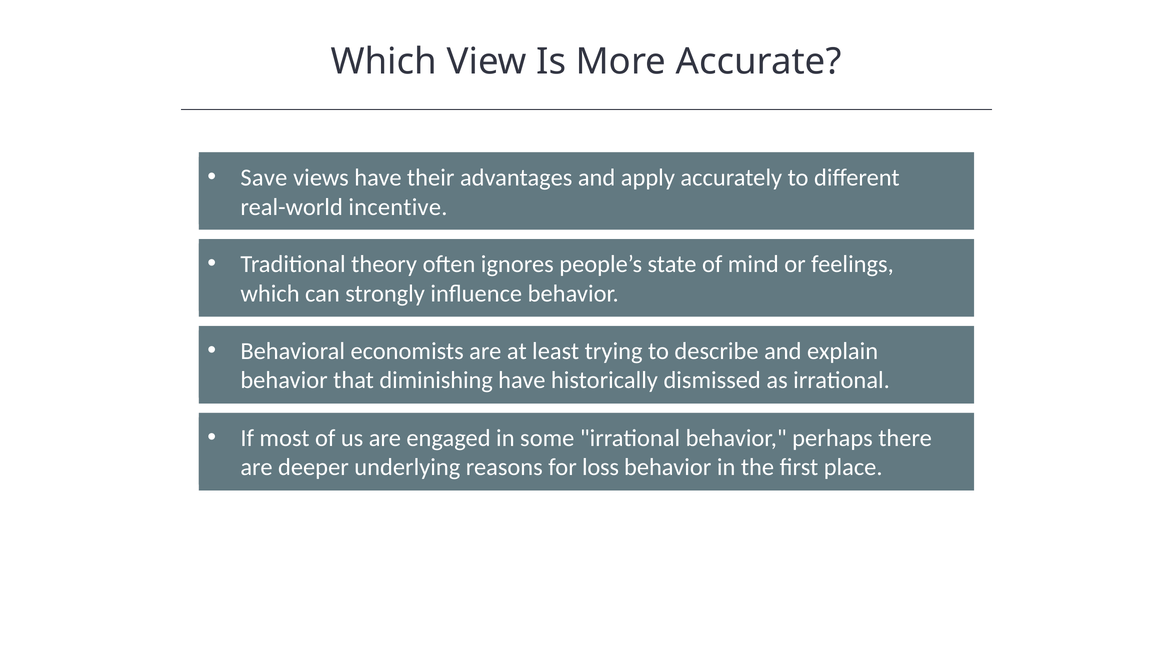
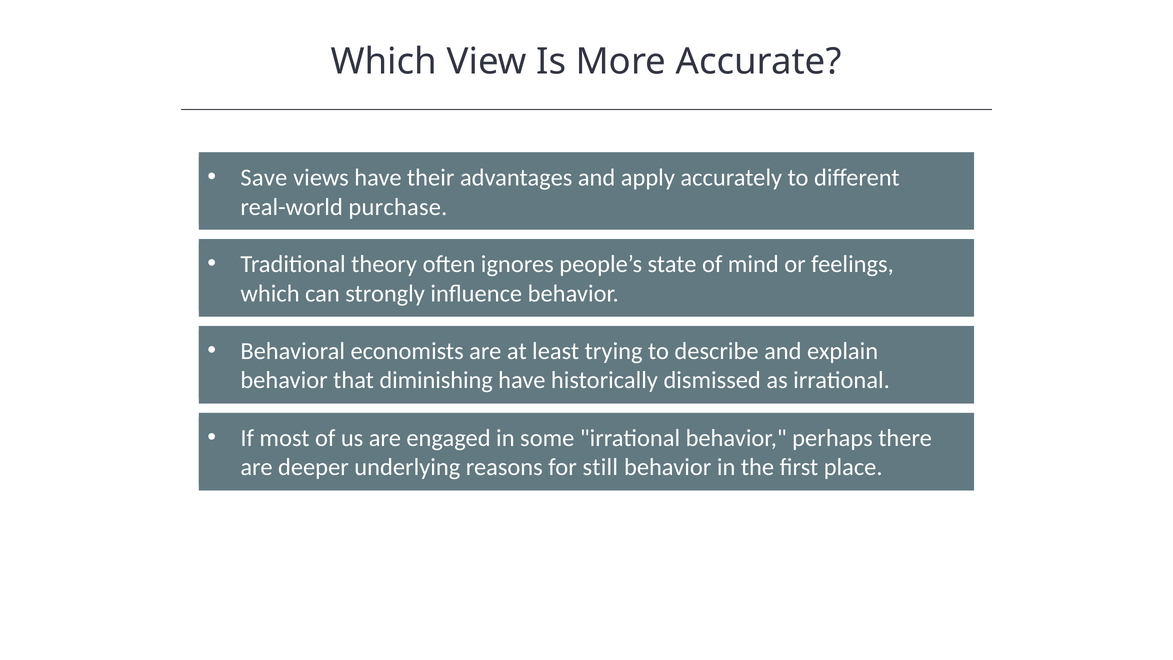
incentive: incentive -> purchase (398, 207)
loss: loss -> still (600, 467)
